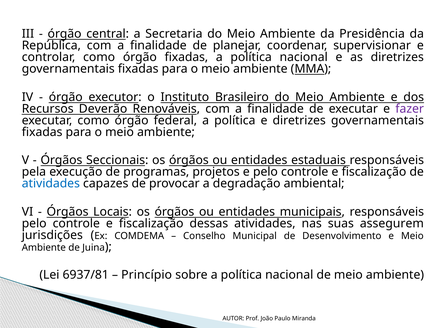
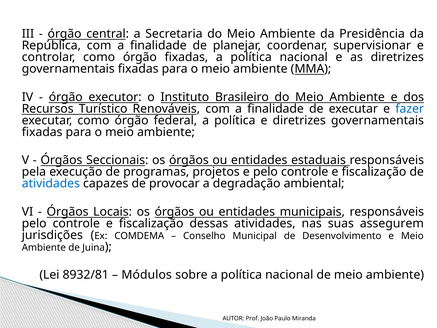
Deverão: Deverão -> Turístico (103, 109)
fazer colour: purple -> blue (410, 109)
6937/81: 6937/81 -> 8932/81 (86, 275)
Princípio: Princípio -> Módulos (147, 275)
